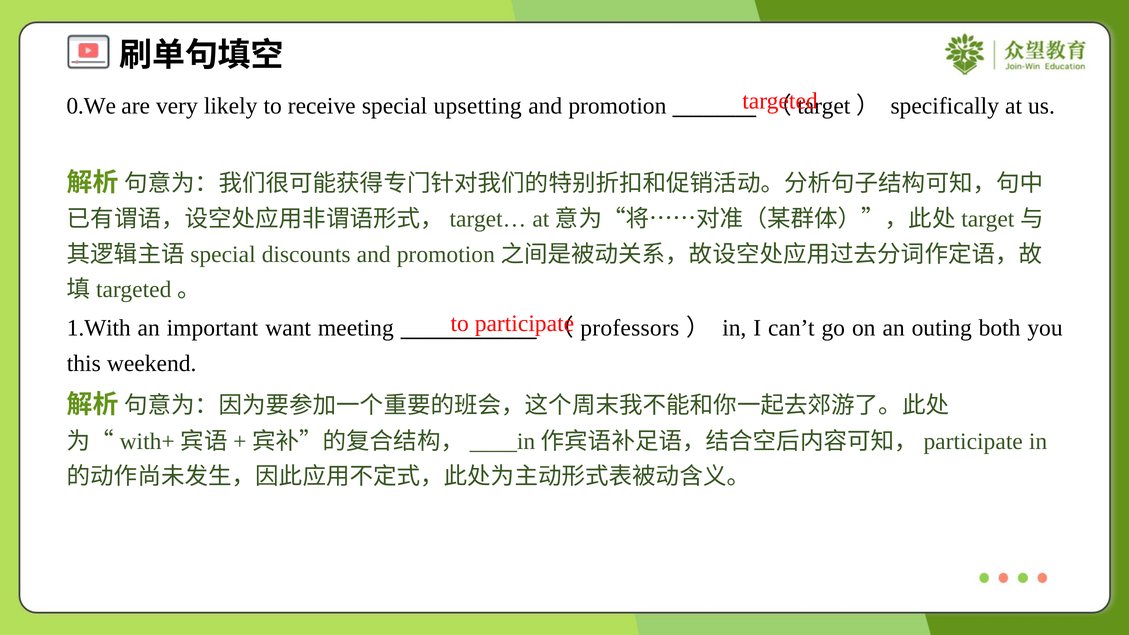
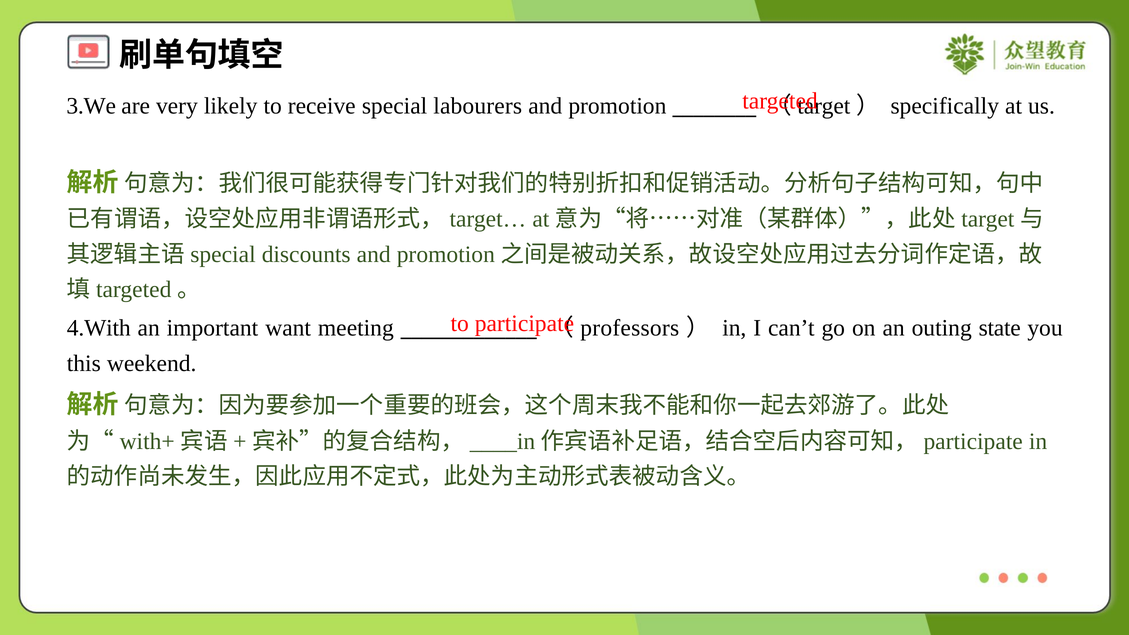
0.We: 0.We -> 3.We (91, 106)
upsetting: upsetting -> labourers (478, 106)
1.With: 1.With -> 4.With (99, 328)
both: both -> state (1000, 328)
